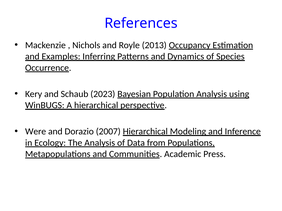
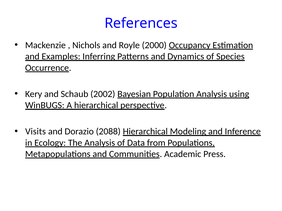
2013: 2013 -> 2000 (154, 45)
2023: 2023 -> 2002 (103, 94)
Were: Were -> Visits (36, 132)
2007: 2007 -> 2088 (108, 132)
